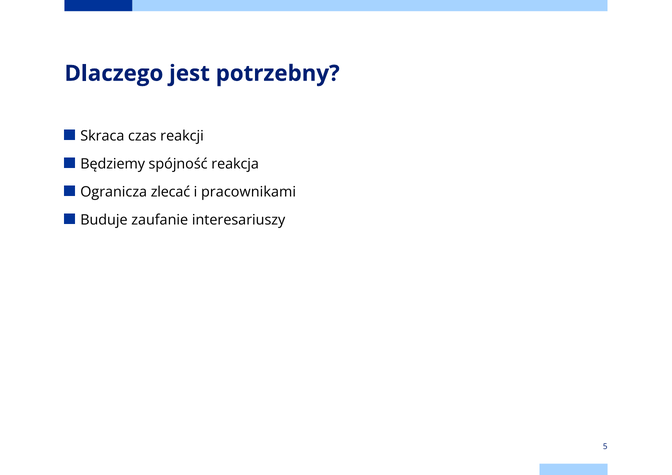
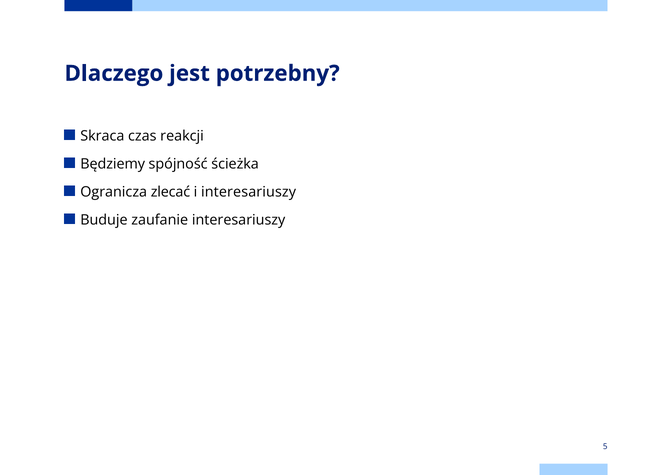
reakcja: reakcja -> ścieżka (235, 164)
i pracownikami: pracownikami -> interesariuszy (249, 192)
